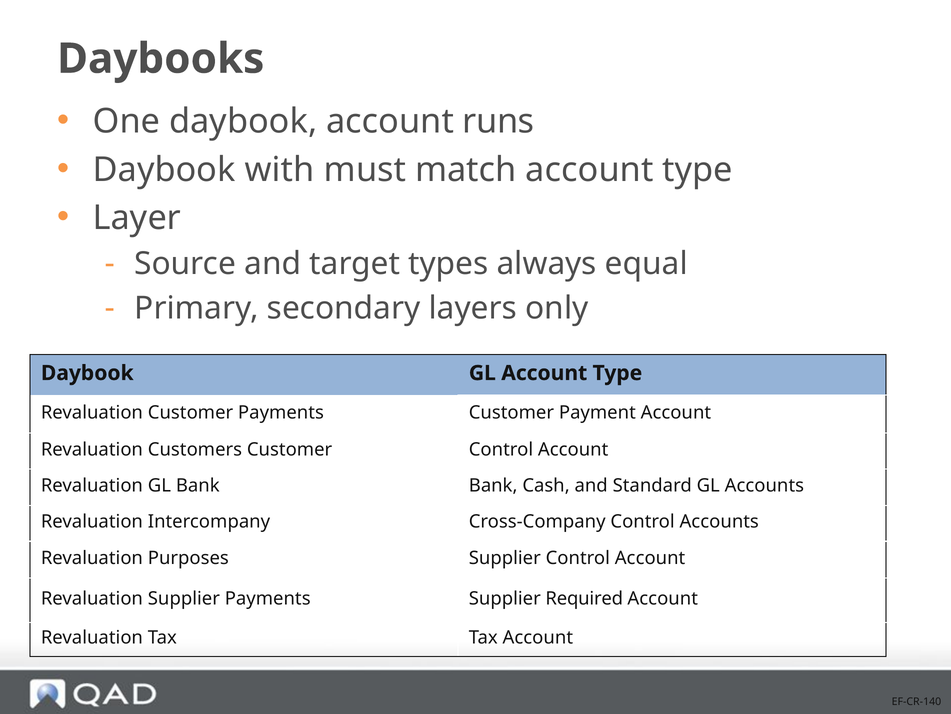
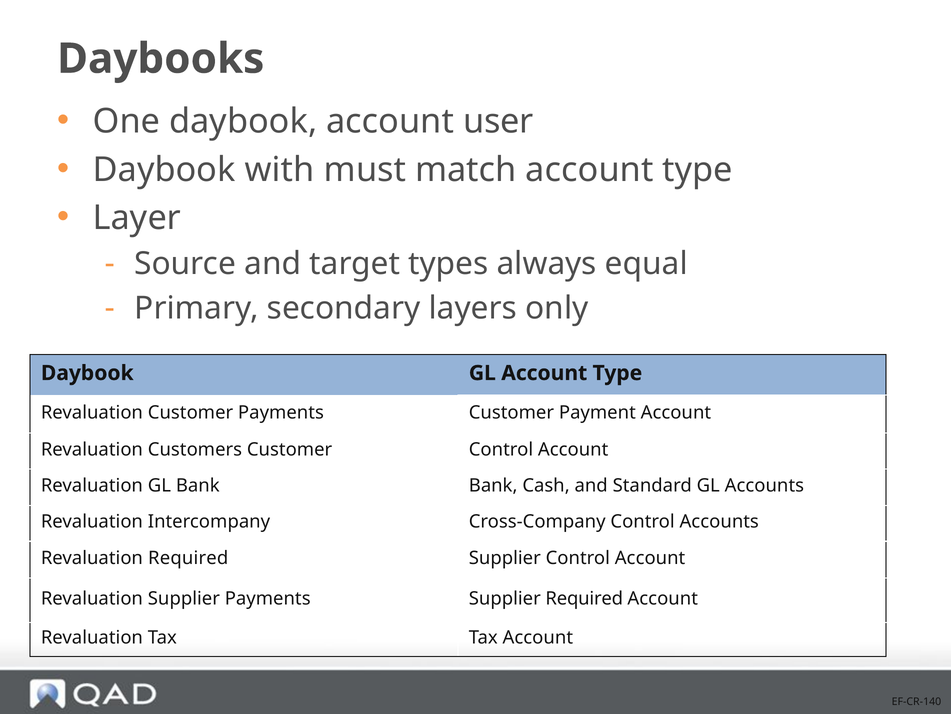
runs: runs -> user (498, 121)
Revaluation Purposes: Purposes -> Required (188, 557)
